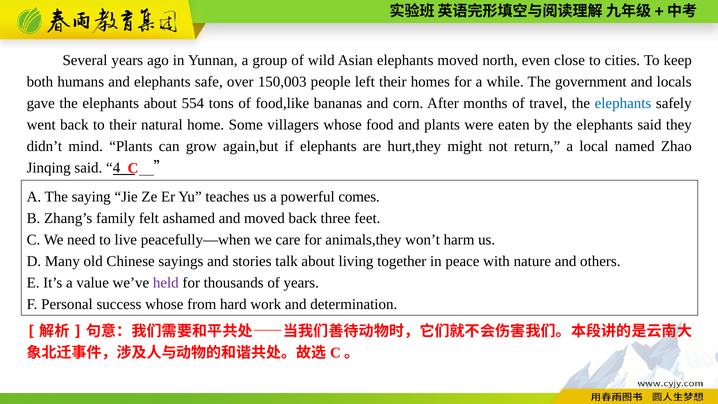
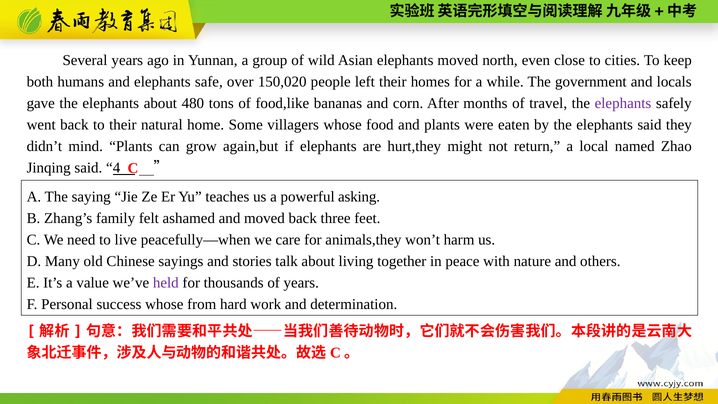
150,003: 150,003 -> 150,020 (282, 82)
554: 554 -> 480 (193, 103)
elephants colour: blue -> purple (623, 103)
comes: comes -> asking (359, 197)
